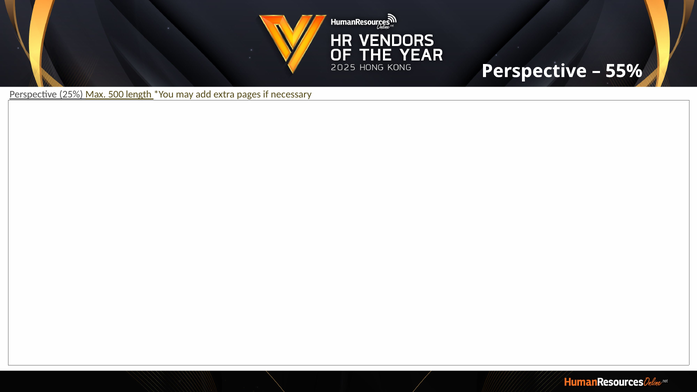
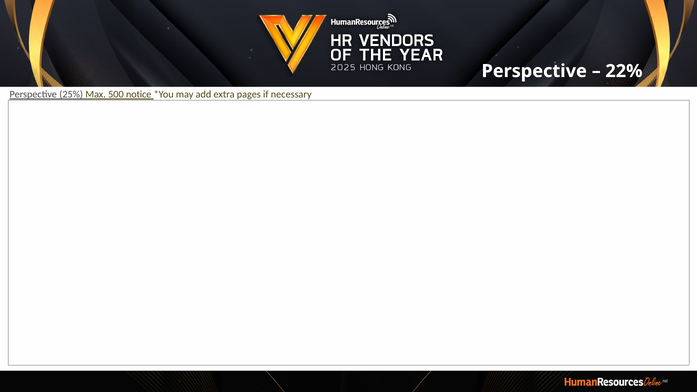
55%: 55% -> 22% (624, 71)
length: length -> notice (139, 94)
